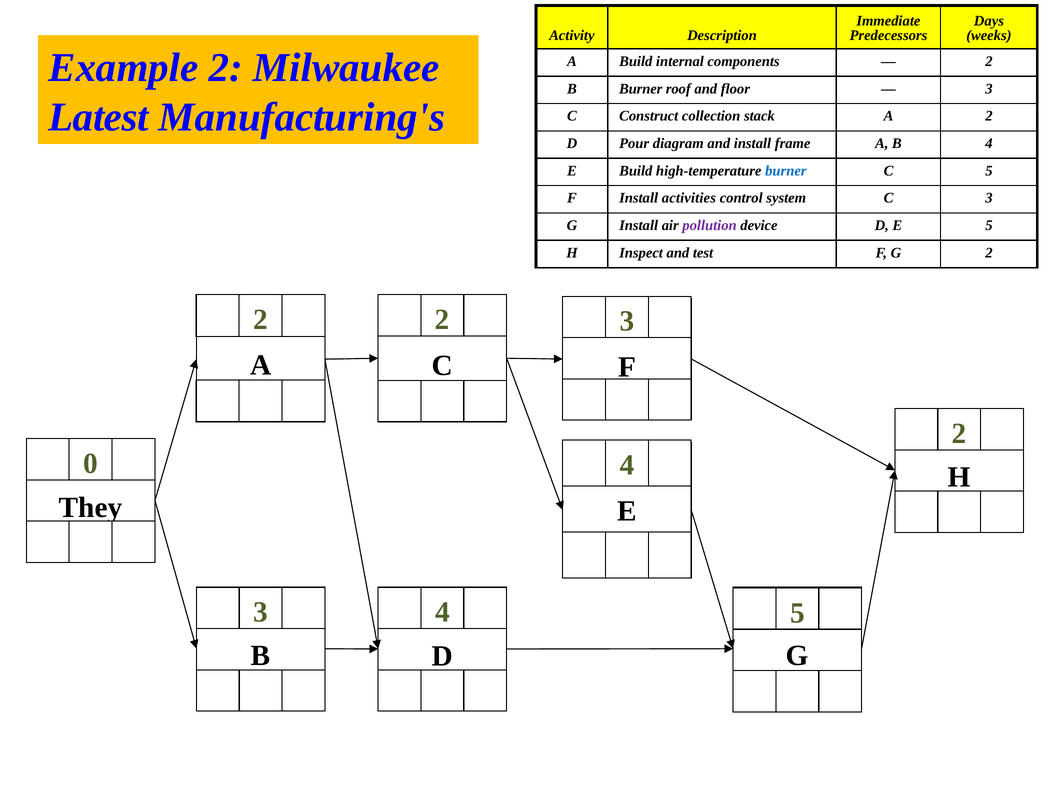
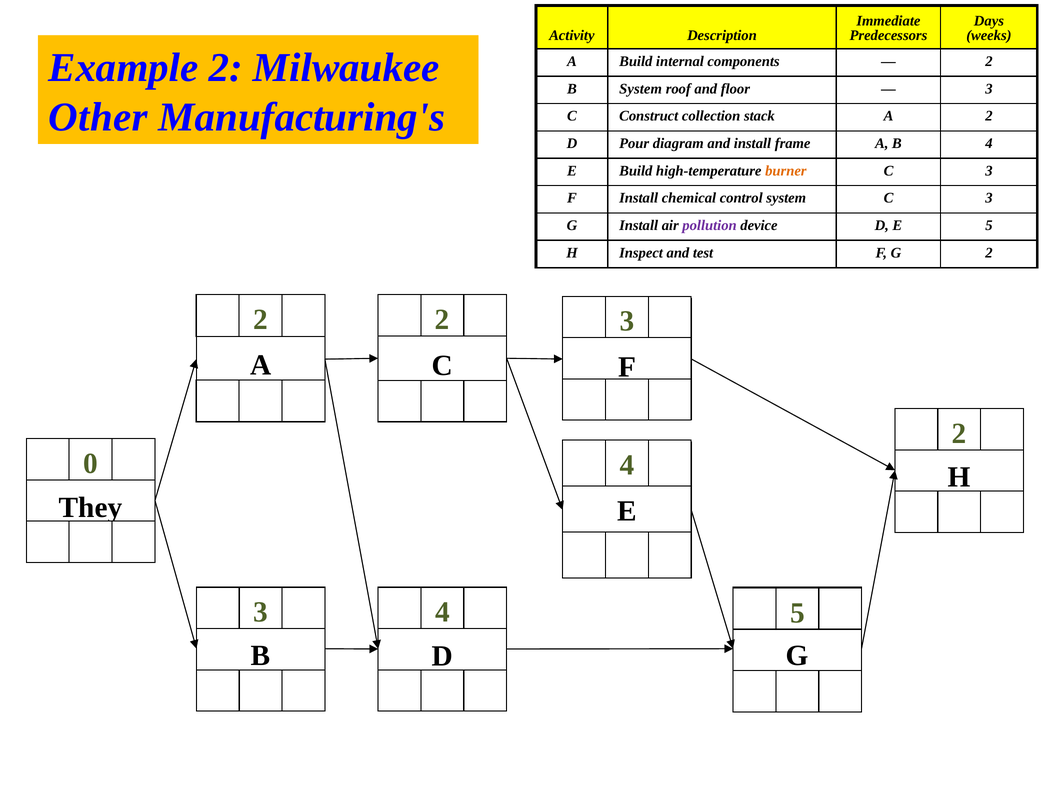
B Burner: Burner -> System (641, 89)
Latest: Latest -> Other (98, 117)
burner colour: blue -> orange (786, 171)
5: 5 -> 3 (989, 171)
activities: activities -> chemical (689, 198)
